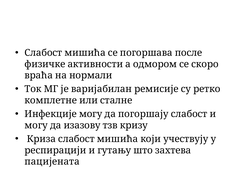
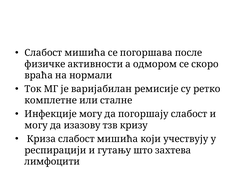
пацијената: пацијената -> лимфоцити (52, 162)
